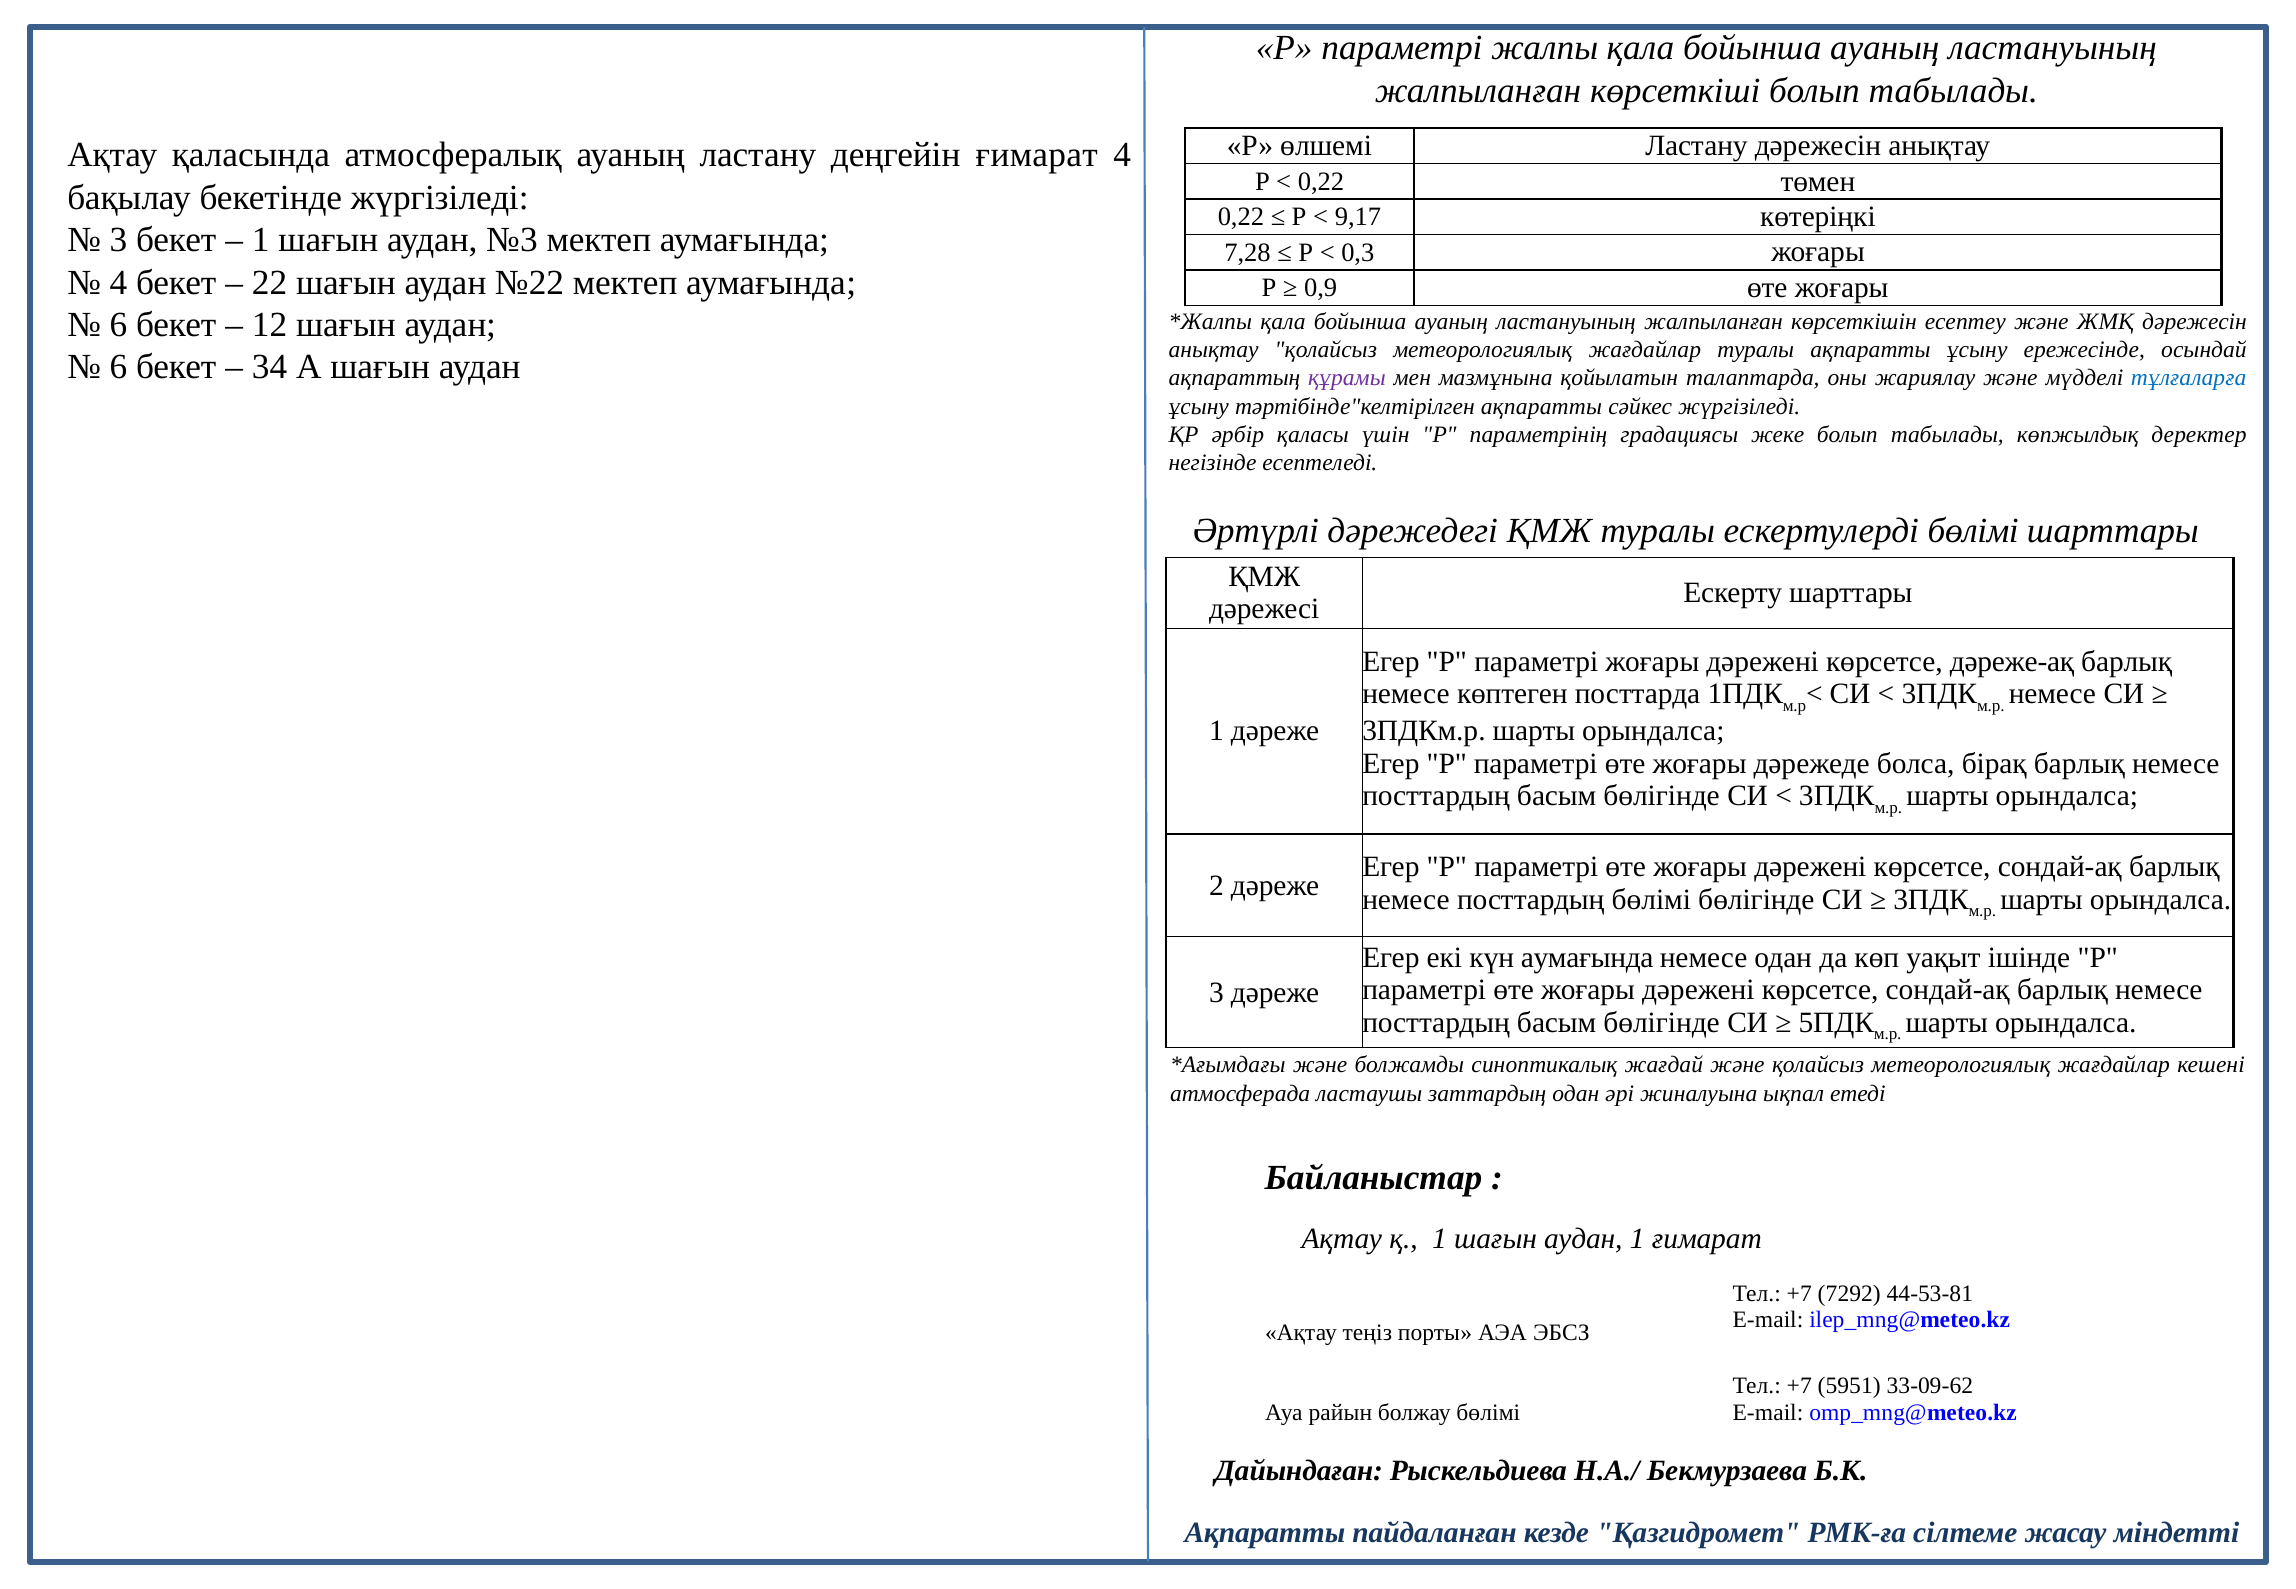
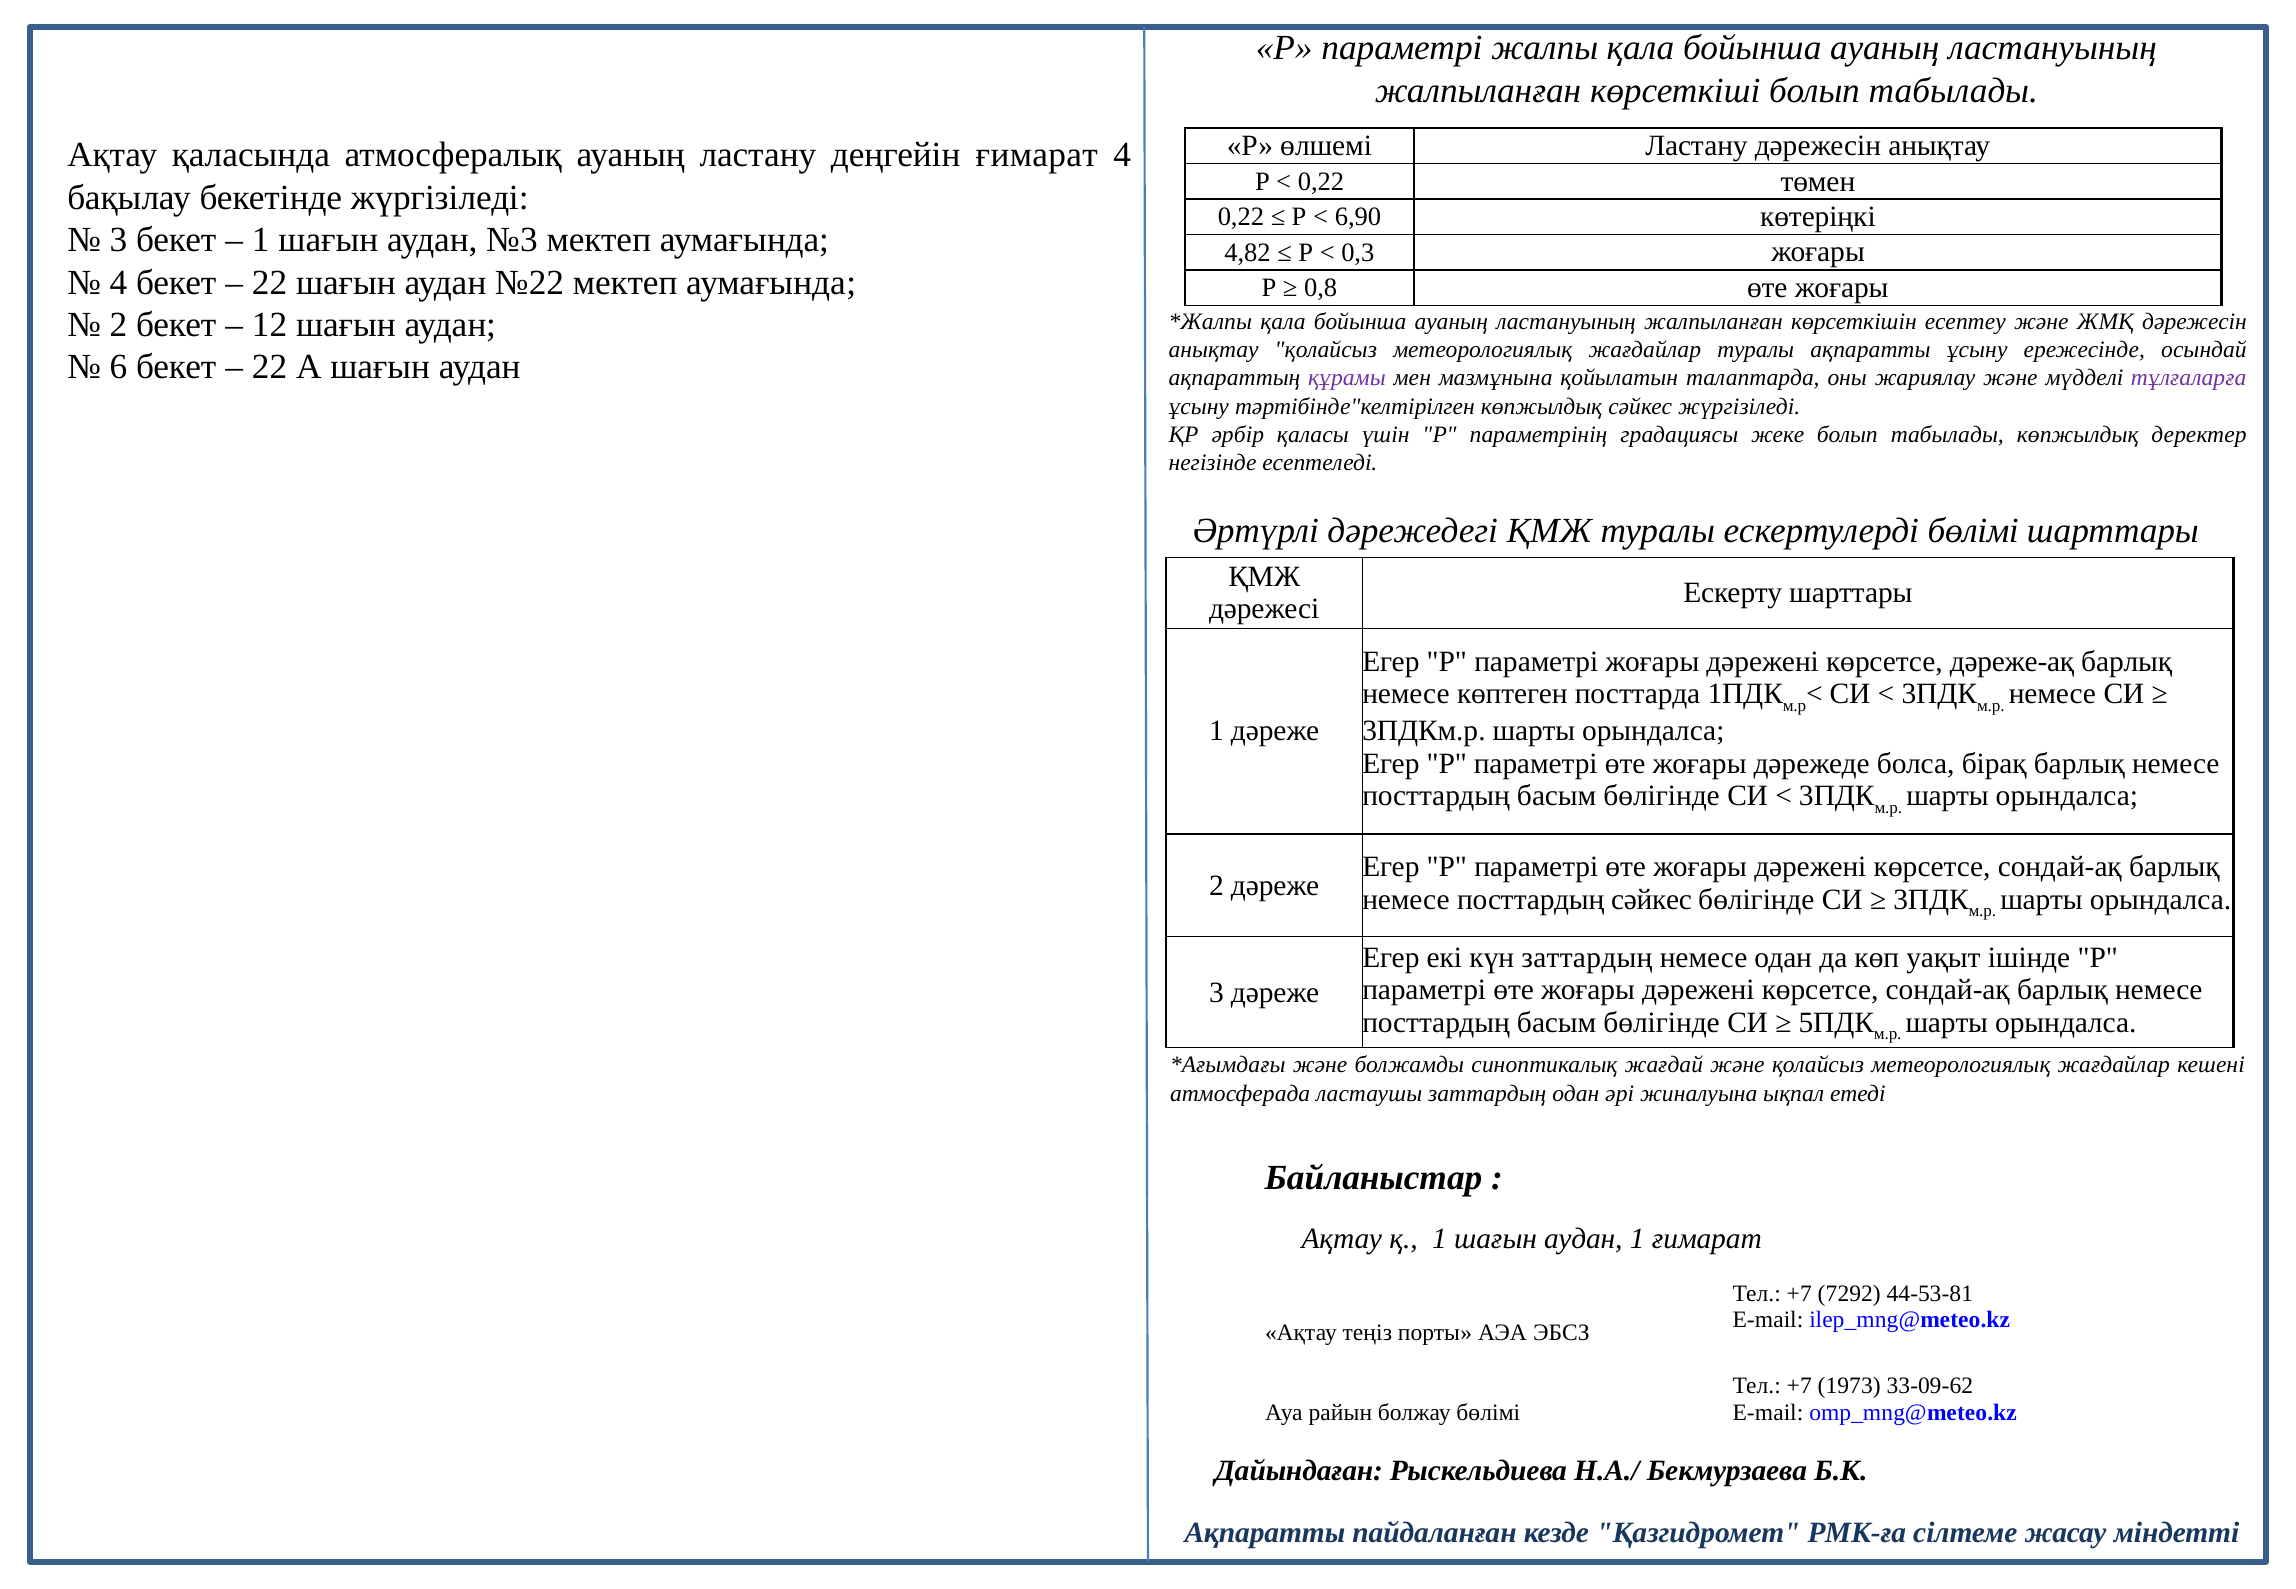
9,17: 9,17 -> 6,90 (1358, 217)
7,28: 7,28 -> 4,82 (1248, 252)
0,9: 0,9 -> 0,8 (1321, 288)
6: 6 -> 2 (118, 325)
34: 34 -> 22 (270, 367)
тұлғаларға colour: blue -> purple (2189, 378)
тәртібінде"келтірілген ақпаратты: ақпаратты -> көпжылдық (1541, 407)
посттардың бөлімі: бөлімі -> сәйкес (1651, 900)
күн аумағында: аумағында -> заттардың (1587, 958)
5951: 5951 -> 1973 (1849, 1387)
